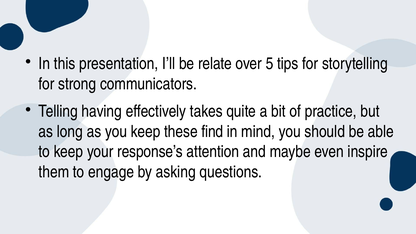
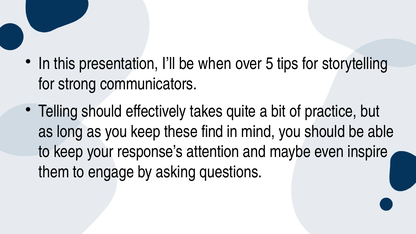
relate: relate -> when (215, 64)
Telling having: having -> should (102, 111)
